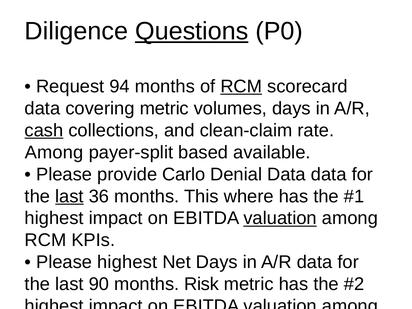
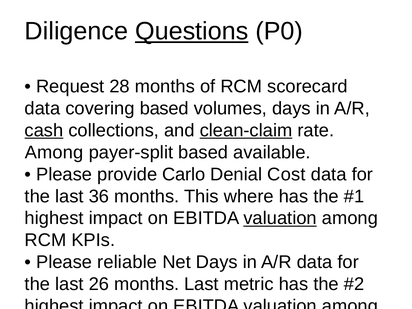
94: 94 -> 28 (120, 86)
RCM underline: present -> none (241, 86)
covering metric: metric -> based (164, 108)
clean-claim underline: none -> present (246, 130)
Denial Data: Data -> Cost (286, 174)
last underline: present -> none (69, 196)
Please highest: highest -> reliable (127, 262)
90: 90 -> 26 (99, 284)
months Risk: Risk -> Last (201, 284)
